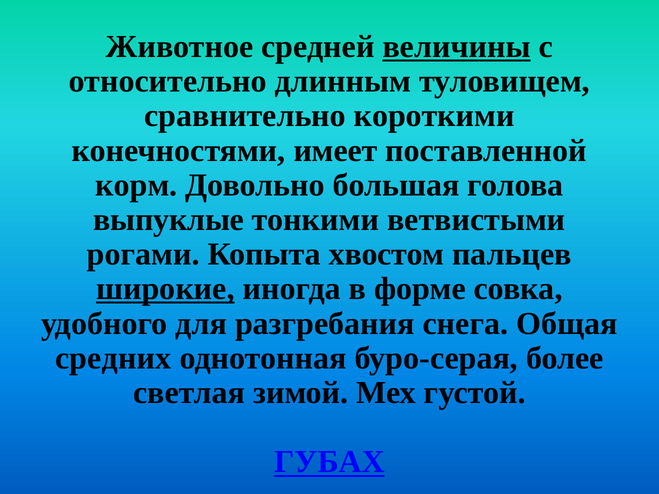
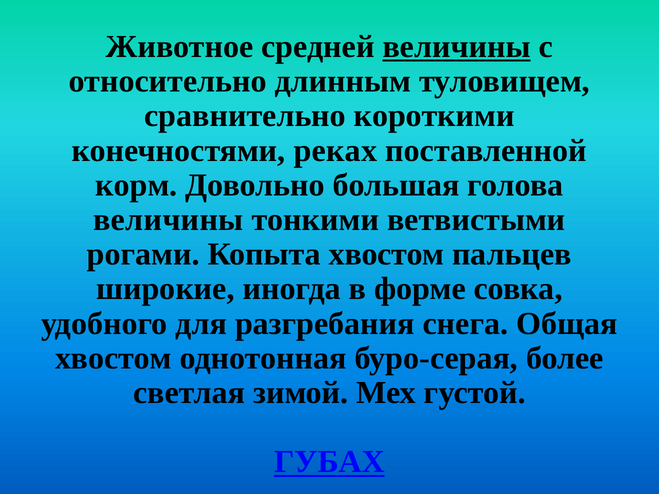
имеет: имеет -> реках (335, 151)
выпуклые: выпуклые -> величины (168, 220)
широкие underline: present -> none (165, 289)
средних: средних -> хвостом (113, 358)
